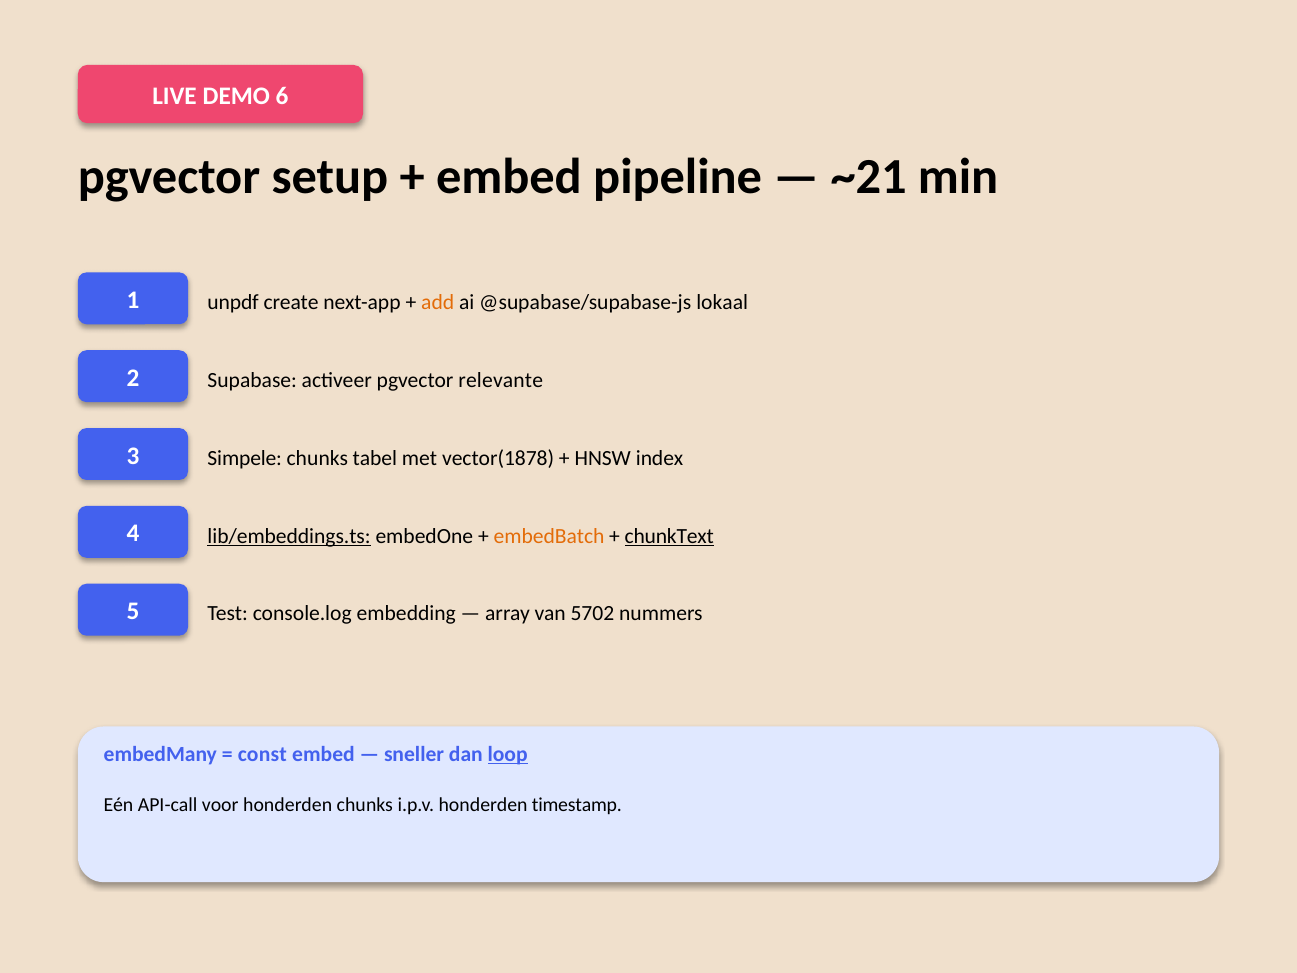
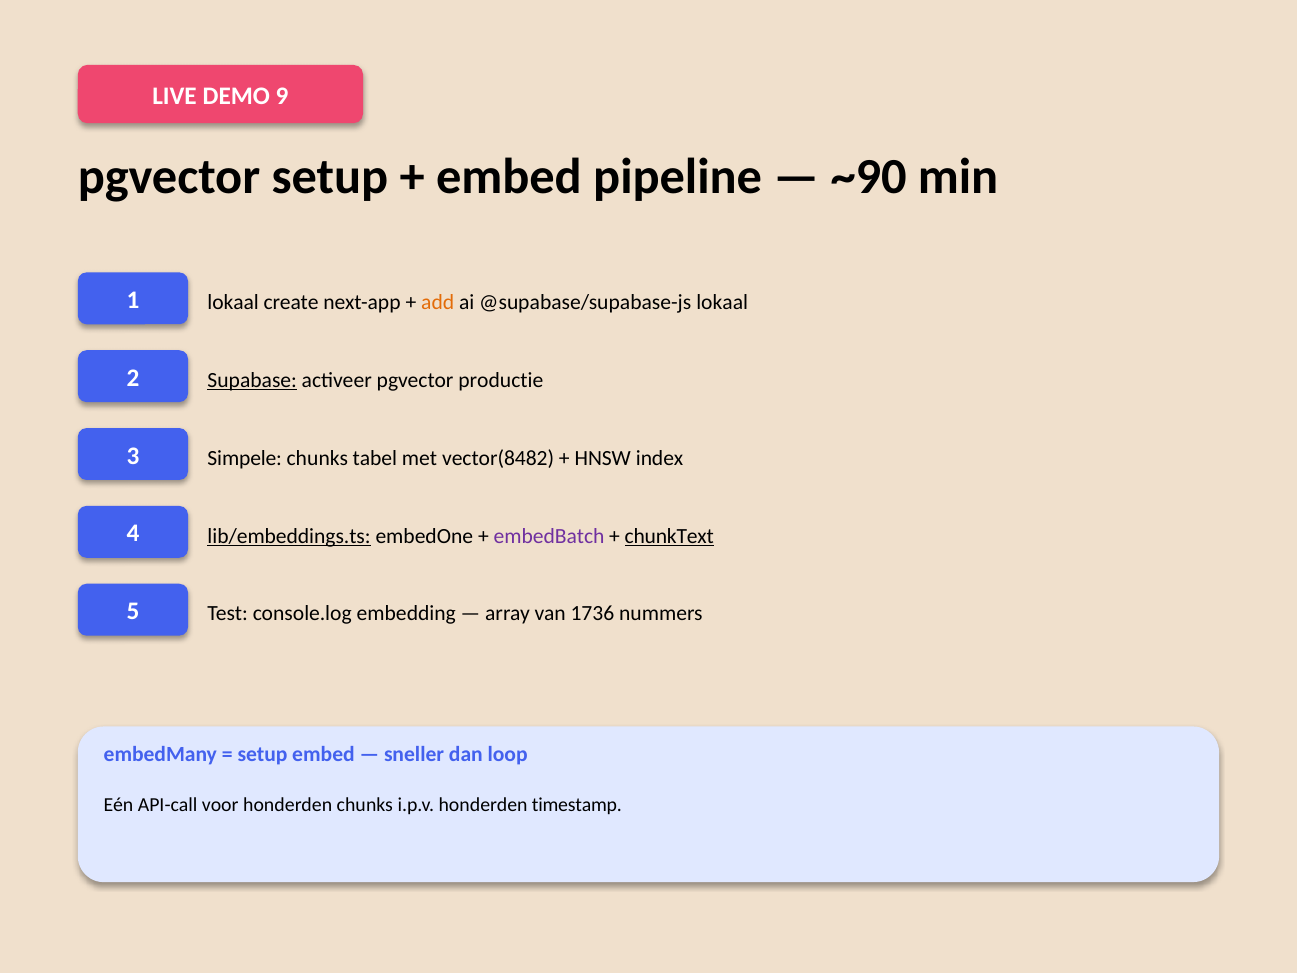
6: 6 -> 9 (282, 96)
~21: ~21 -> ~90 (869, 176)
1 unpdf: unpdf -> lokaal (233, 302)
Supabase underline: none -> present (252, 380)
relevante: relevante -> productie (501, 380)
vector(1878: vector(1878 -> vector(8482 (498, 458)
embedBatch colour: orange -> purple (549, 536)
5702: 5702 -> 1736 (592, 614)
const: const -> setup (262, 754)
loop underline: present -> none (508, 754)
